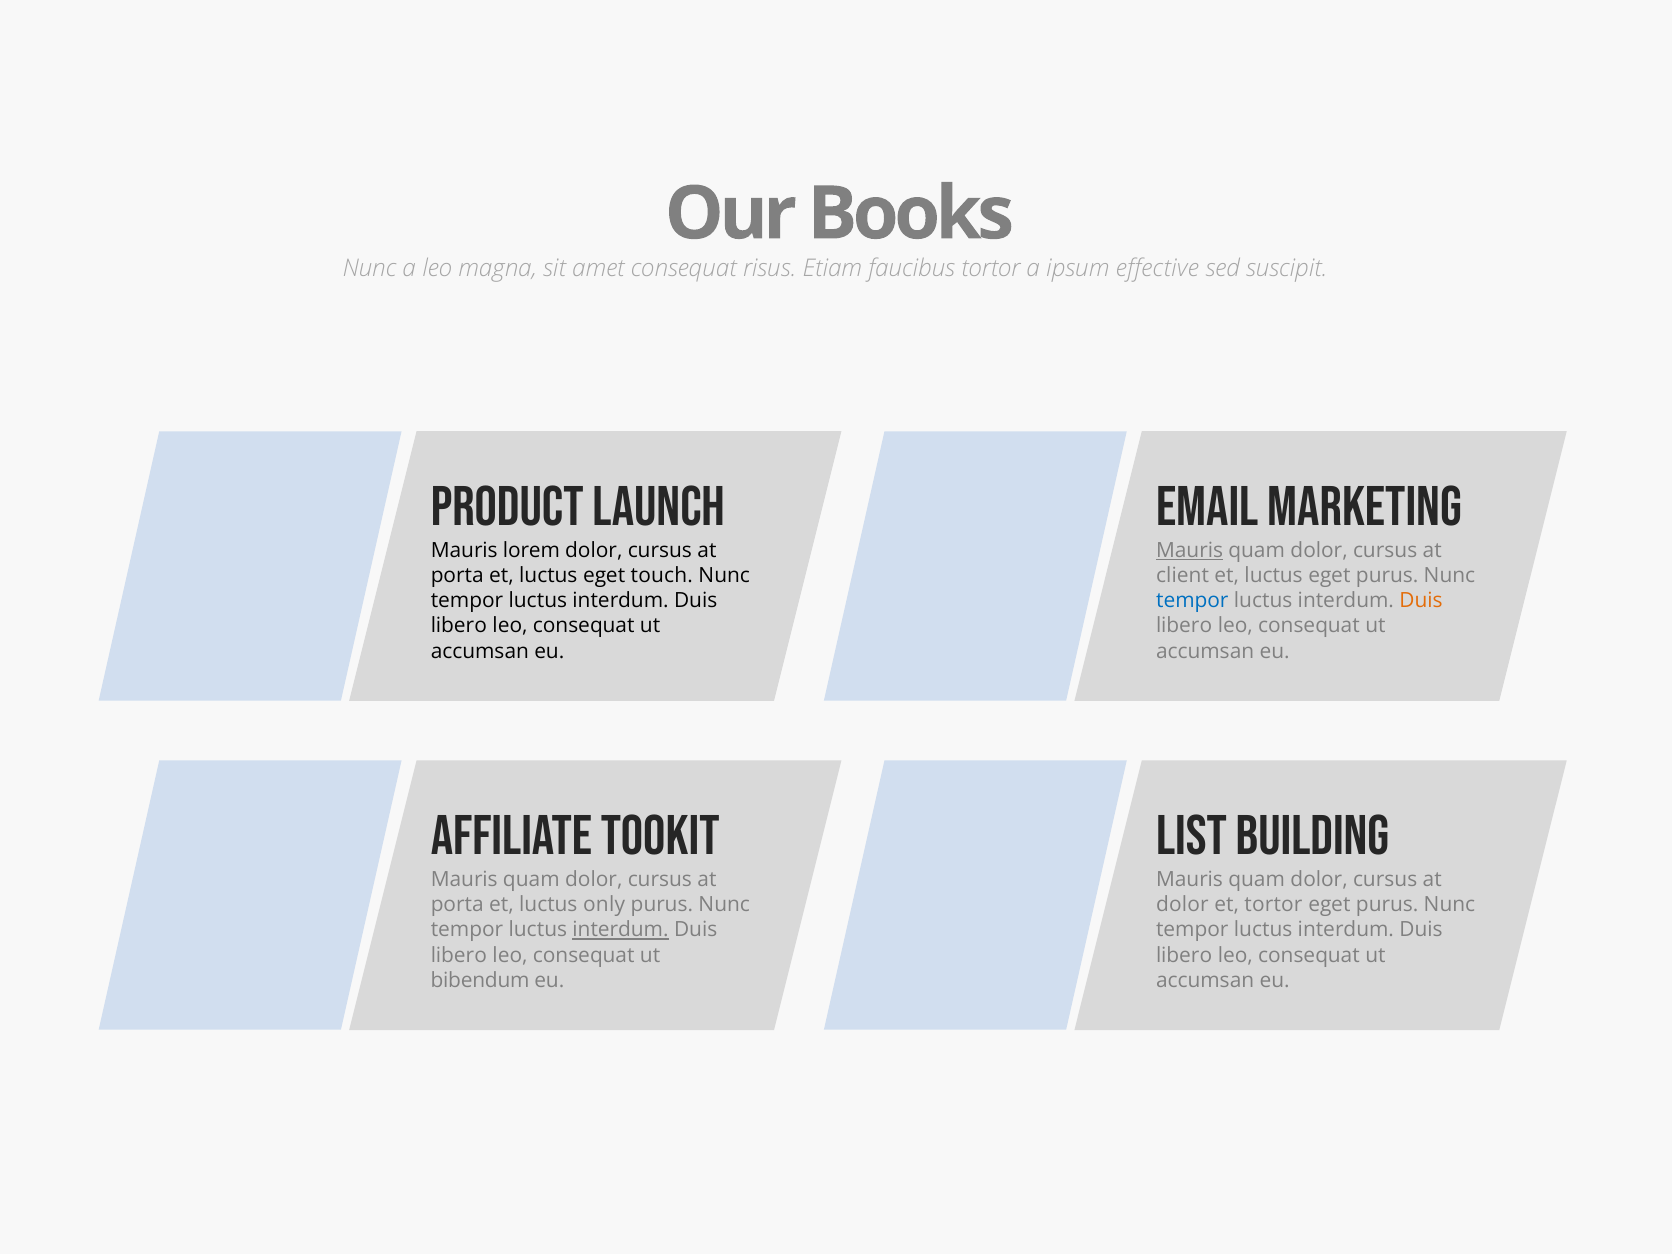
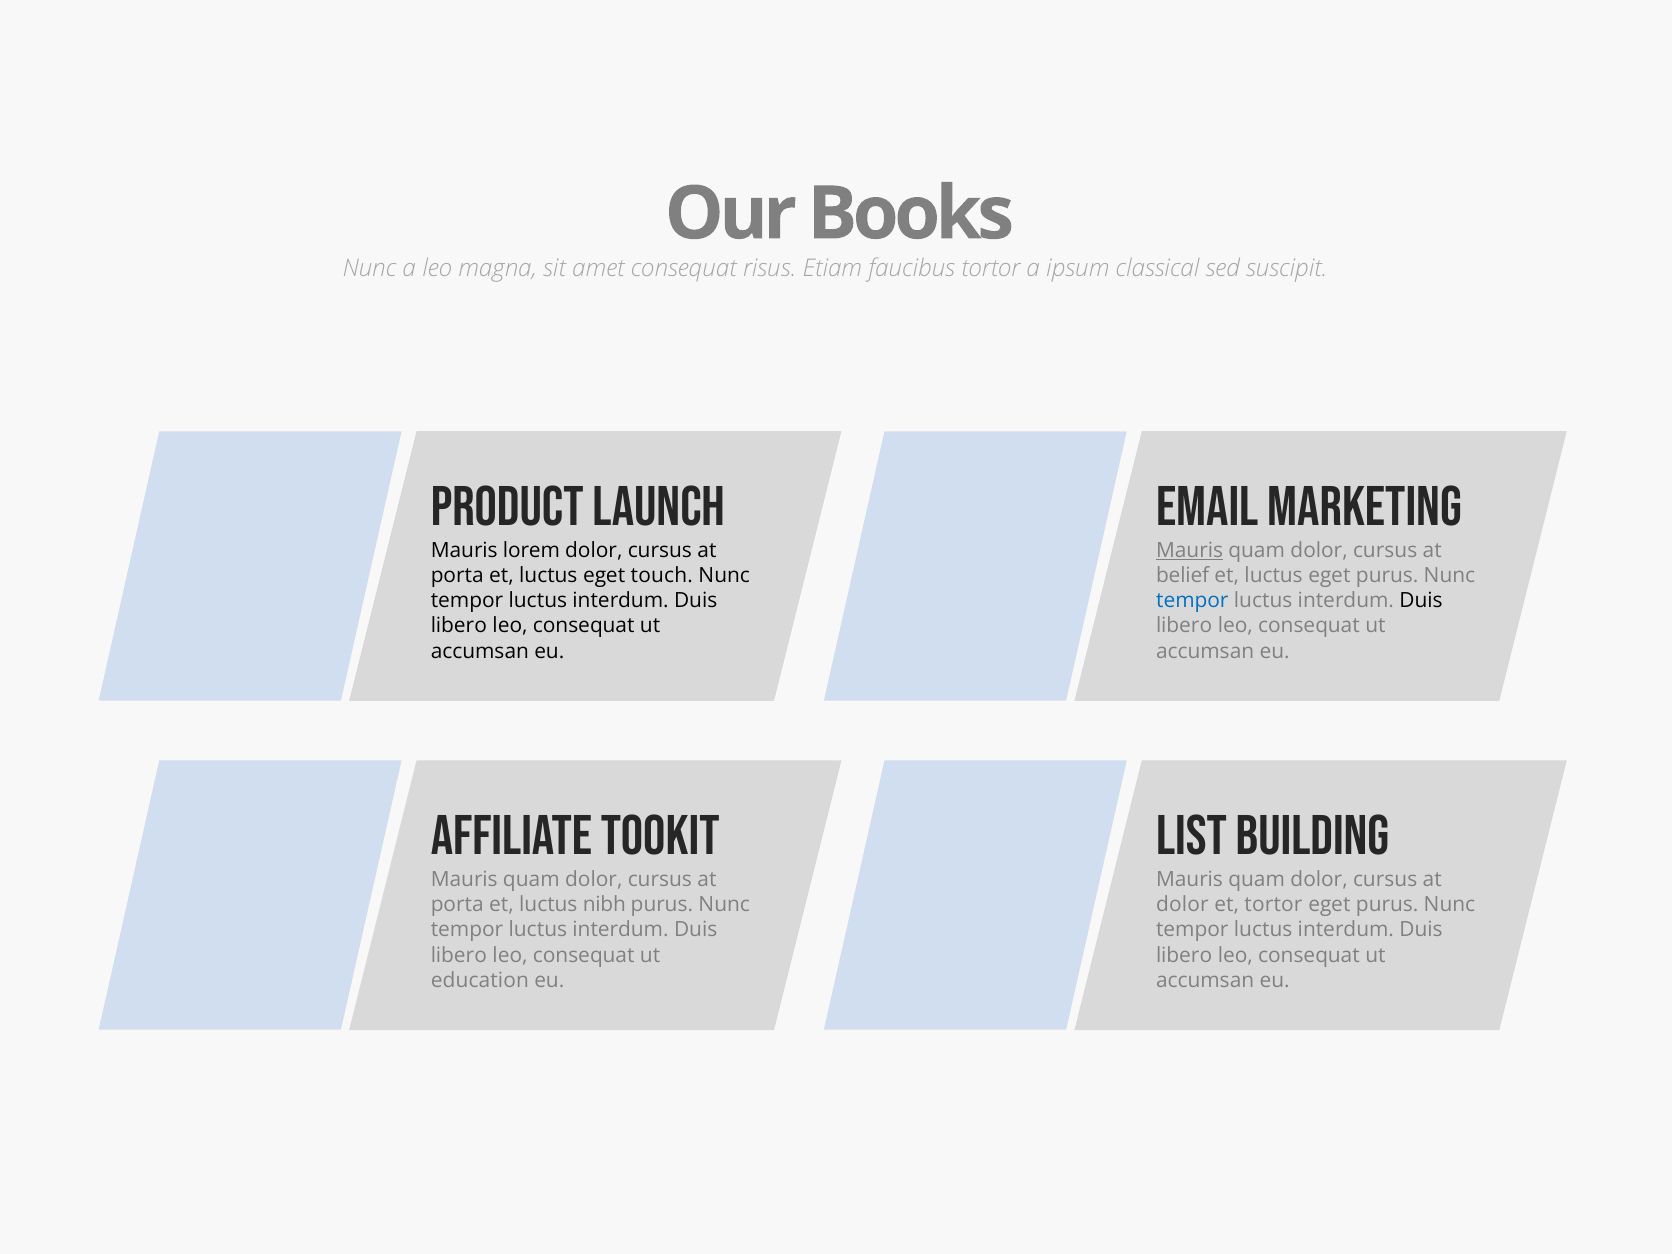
effective: effective -> classical (1158, 268)
client: client -> belief (1183, 576)
Duis colour: orange -> black (1421, 601)
only: only -> nibh (604, 905)
interdum underline: present -> none (621, 930)
bibendum: bibendum -> education (480, 980)
